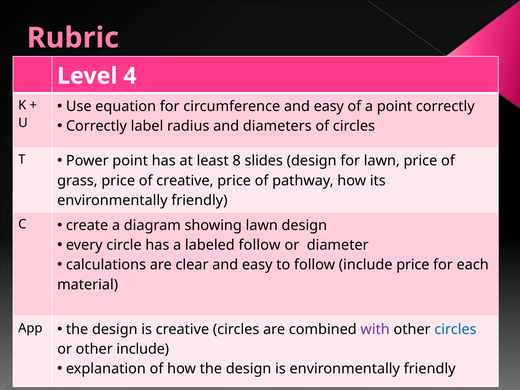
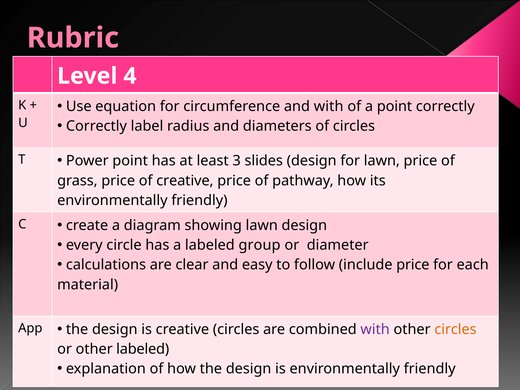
circumference and easy: easy -> with (329, 106)
8: 8 -> 3 (237, 161)
labeled follow: follow -> group (260, 245)
circles colour: blue -> orange (455, 329)
other include: include -> labeled (143, 349)
